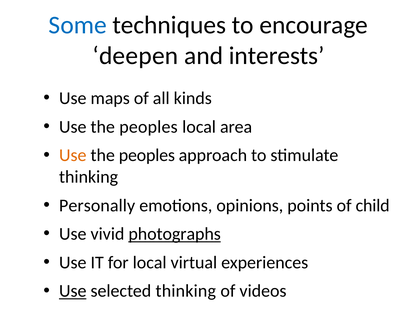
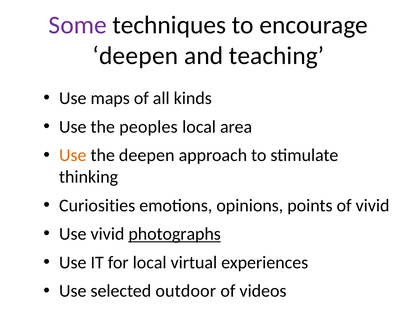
Some colour: blue -> purple (78, 25)
interests: interests -> teaching (277, 56)
peoples: peoples -> deepen (147, 155)
Personally: Personally -> Curiosities (97, 205)
of child: child -> vivid (373, 205)
Use underline: present -> none (73, 291)
selected thinking: thinking -> outdoor (186, 291)
